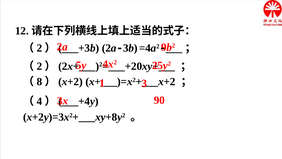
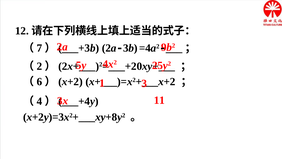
2: 2 -> 7 (39, 48)
8: 8 -> 6 (39, 82)
90: 90 -> 11 (159, 100)
